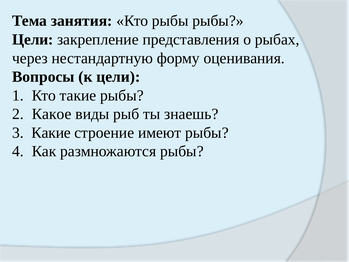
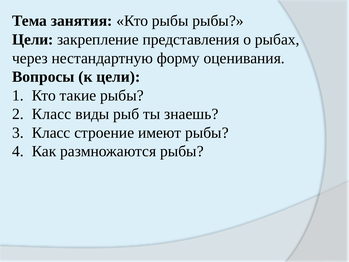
Какое: Какое -> Класс (52, 114)
Какие: Какие -> Класс (51, 133)
